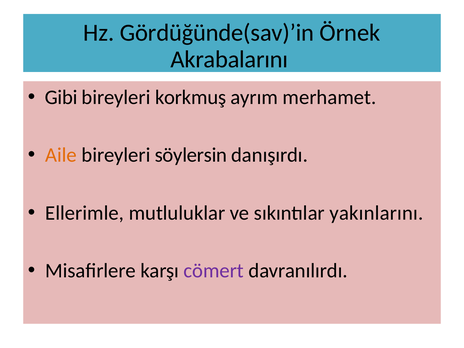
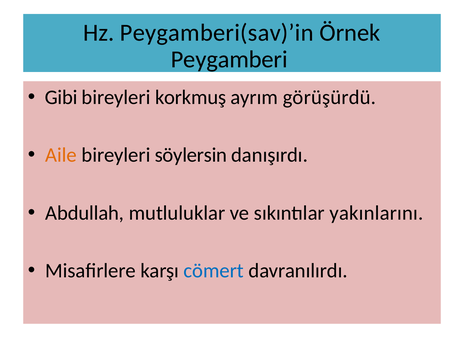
Gördüğünde(sav)’in: Gördüğünde(sav)’in -> Peygamberi(sav)’in (217, 33)
Akrabalarını: Akrabalarını -> Peygamberi (229, 59)
merhamet: merhamet -> görüşürdü (329, 97)
Ellerimle: Ellerimle -> Abdullah (85, 213)
cömert colour: purple -> blue (214, 271)
